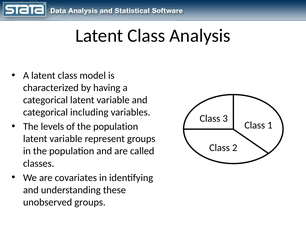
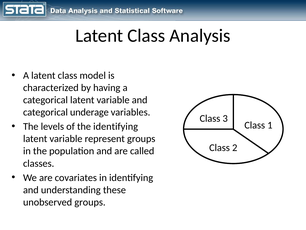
including: including -> underage (89, 112)
of the population: population -> identifying (116, 126)
